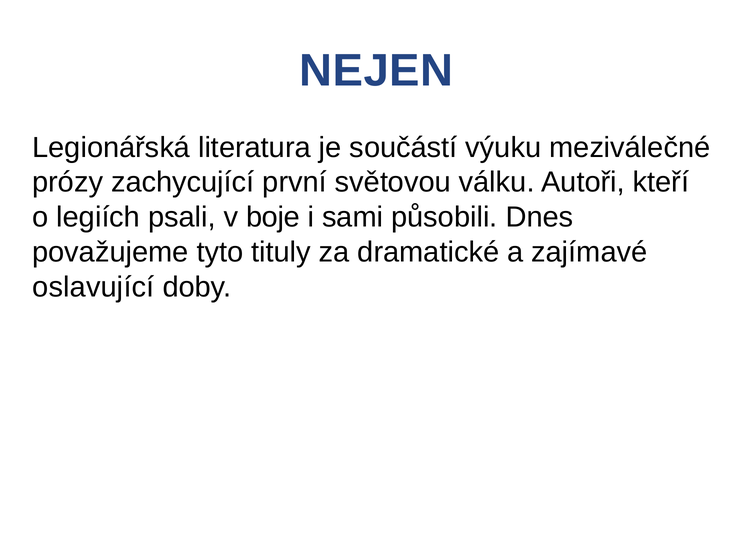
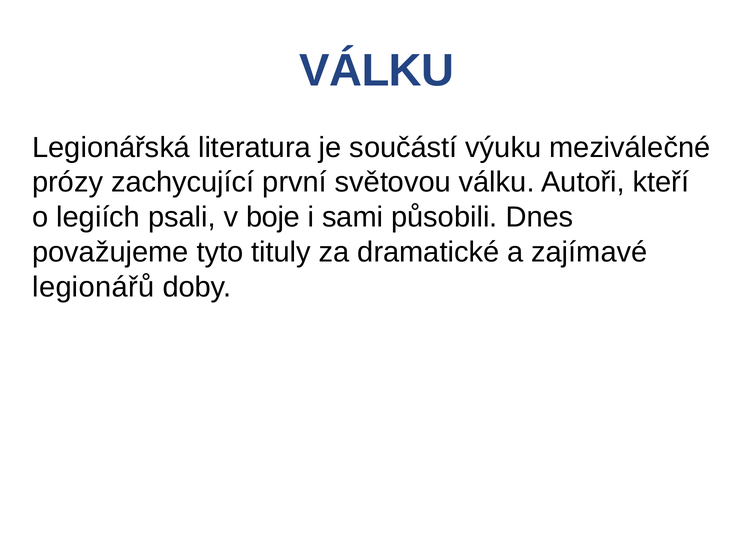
NEJEN: NEJEN -> VÁLKU (377, 71)
oslavující: oslavující -> legionářů (93, 287)
